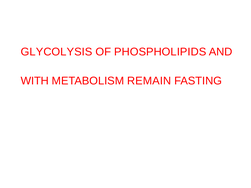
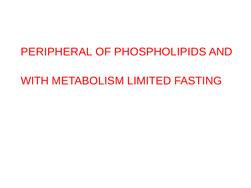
GLYCOLYSIS: GLYCOLYSIS -> PERIPHERAL (57, 52)
REMAIN: REMAIN -> LIMITED (149, 81)
